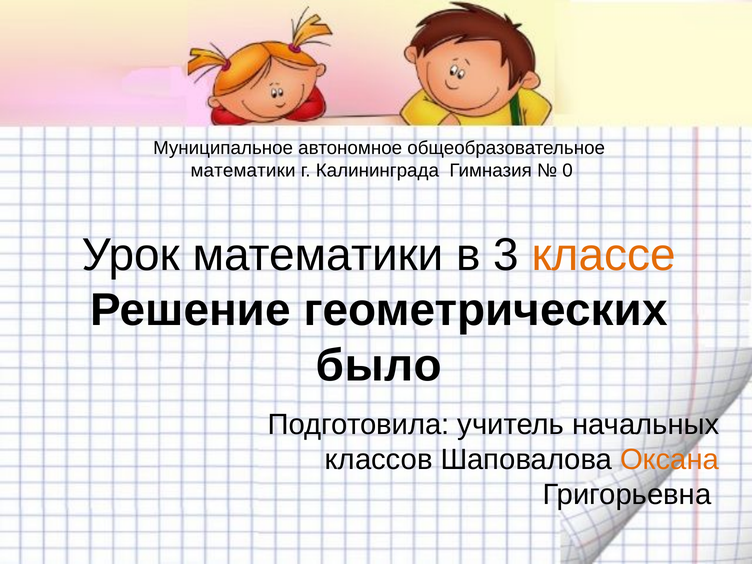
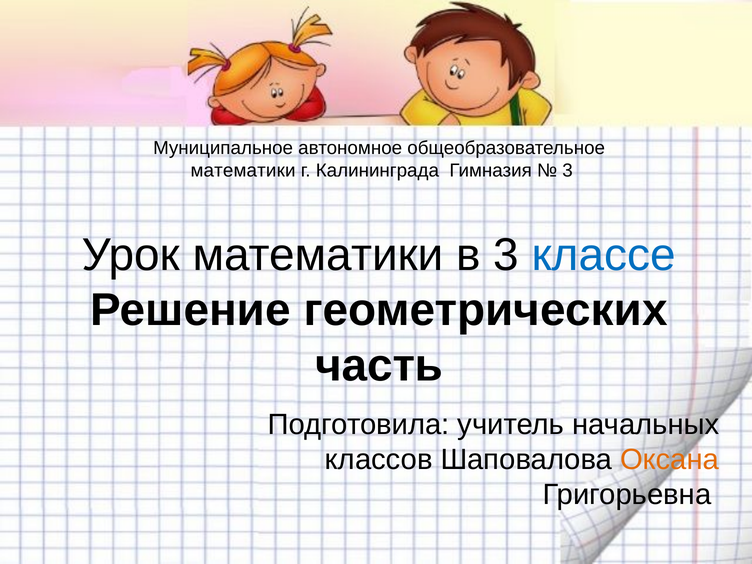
0: 0 -> 3 (568, 170)
классе colour: orange -> blue (604, 255)
было: было -> часть (379, 365)
